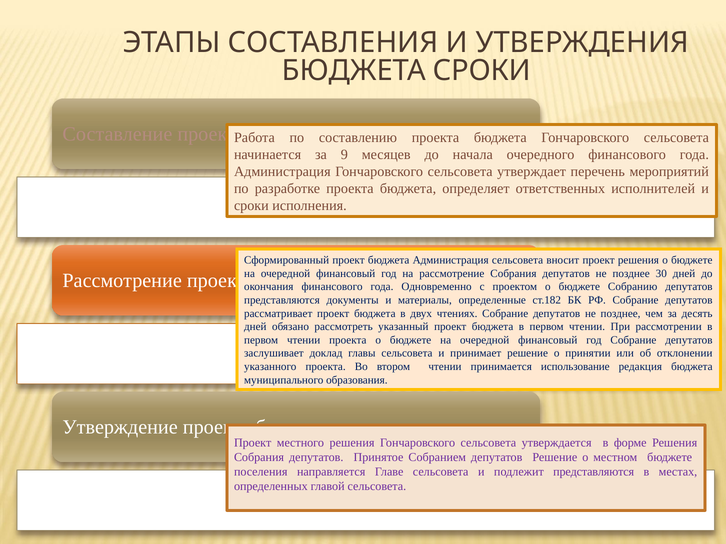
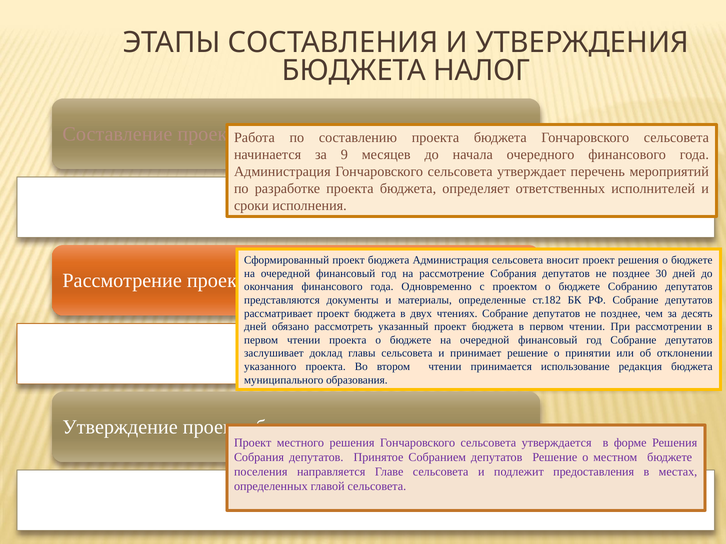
БЮДЖЕТА СРОКИ: СРОКИ -> НАЛОГ (482, 71)
подлежит представляются: представляются -> предоставления (594, 472)
